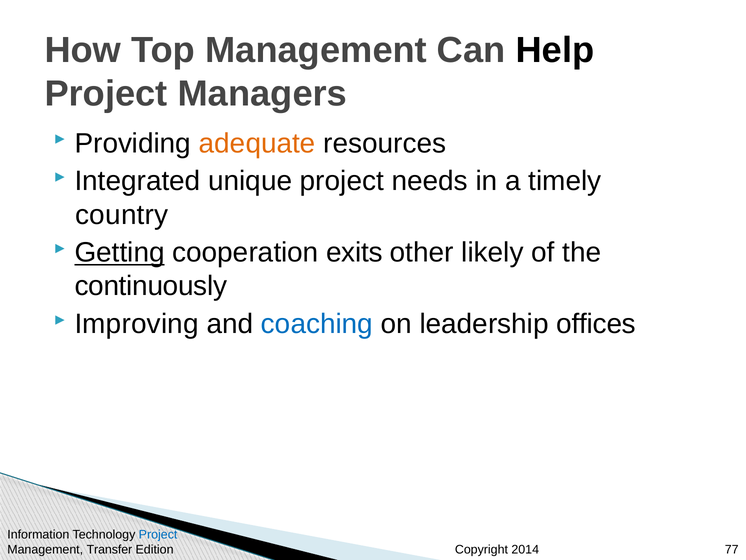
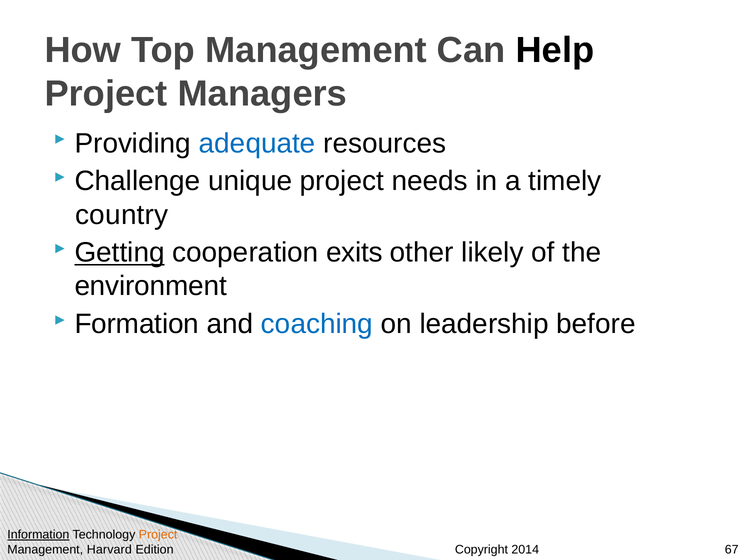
adequate colour: orange -> blue (257, 143)
Integrated: Integrated -> Challenge (138, 181)
continuously: continuously -> environment (151, 286)
Improving: Improving -> Formation (137, 324)
offices: offices -> before (596, 324)
Information underline: none -> present (38, 534)
Project colour: blue -> orange (158, 534)
Transfer: Transfer -> Harvard (109, 549)
77: 77 -> 67 (732, 549)
